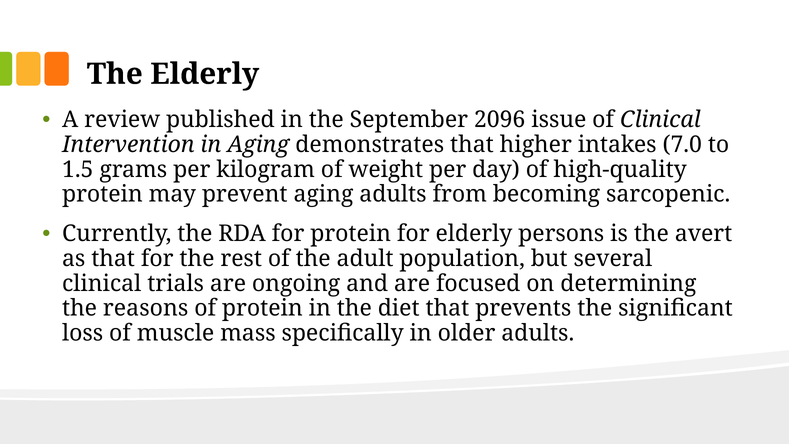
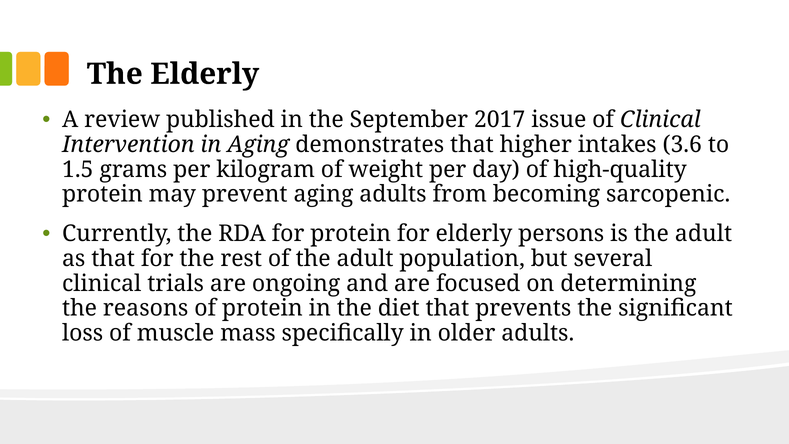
2096: 2096 -> 2017 (500, 120)
7.0: 7.0 -> 3.6 (682, 145)
is the avert: avert -> adult (704, 234)
